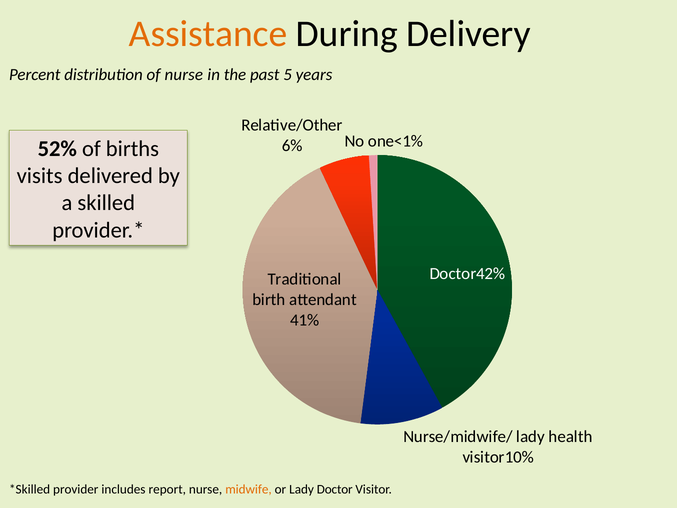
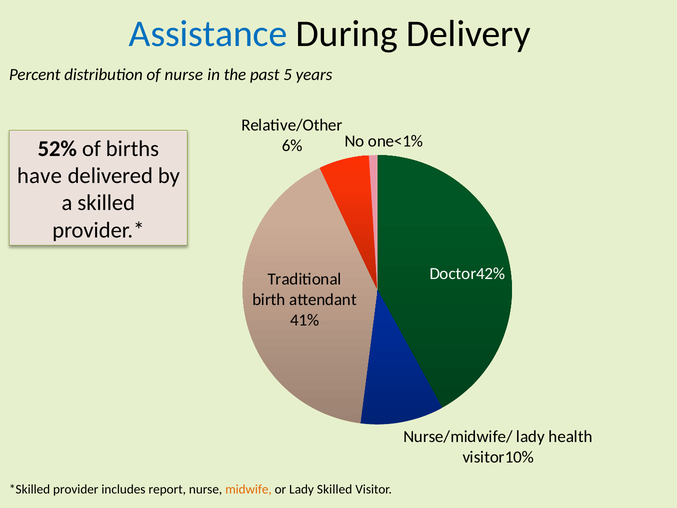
Assistance colour: orange -> blue (208, 34)
visits: visits -> have (39, 176)
Lady Doctor: Doctor -> Skilled (335, 489)
